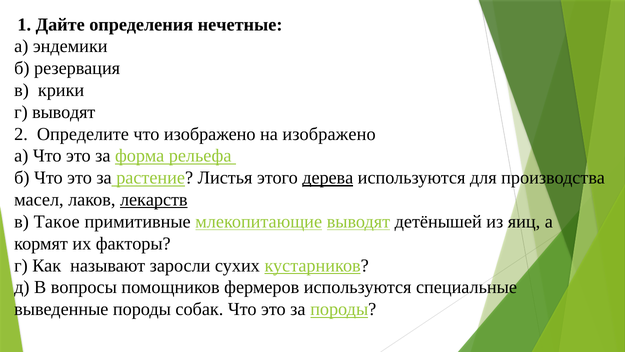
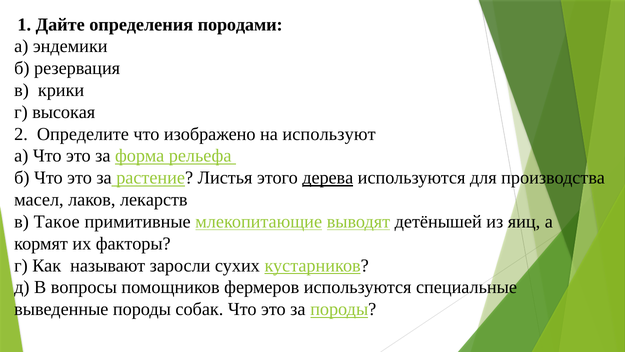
нечетные: нечетные -> породами (240, 24)
г выводят: выводят -> высокая (64, 112)
на изображено: изображено -> используют (329, 134)
лекарств underline: present -> none (154, 200)
